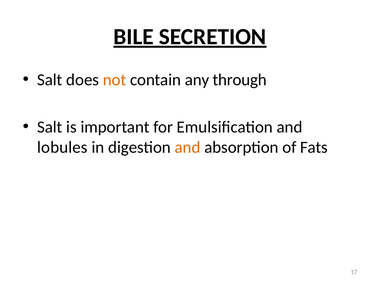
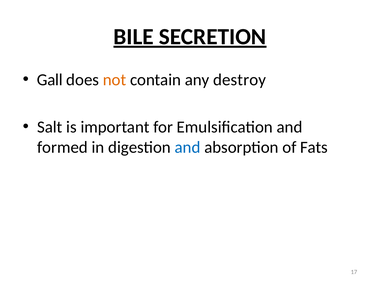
Salt: Salt -> Gall (50, 80)
through: through -> destroy (240, 80)
lobules: lobules -> formed (62, 147)
and colour: orange -> blue (188, 147)
